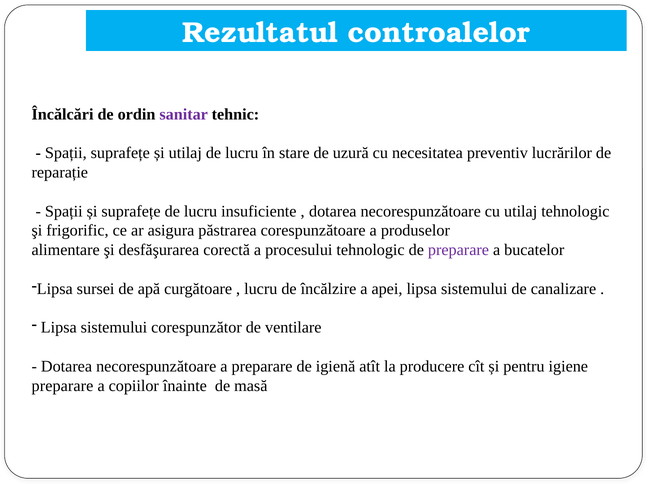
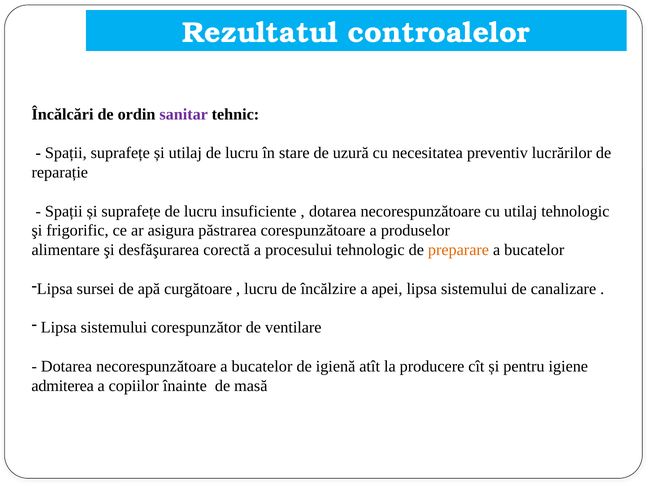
preparare colour: purple -> orange (458, 250)
necorespunzătoare a preparare: preparare -> bucatelor (262, 367)
preparare: preparare -> admiterea (63, 386)
